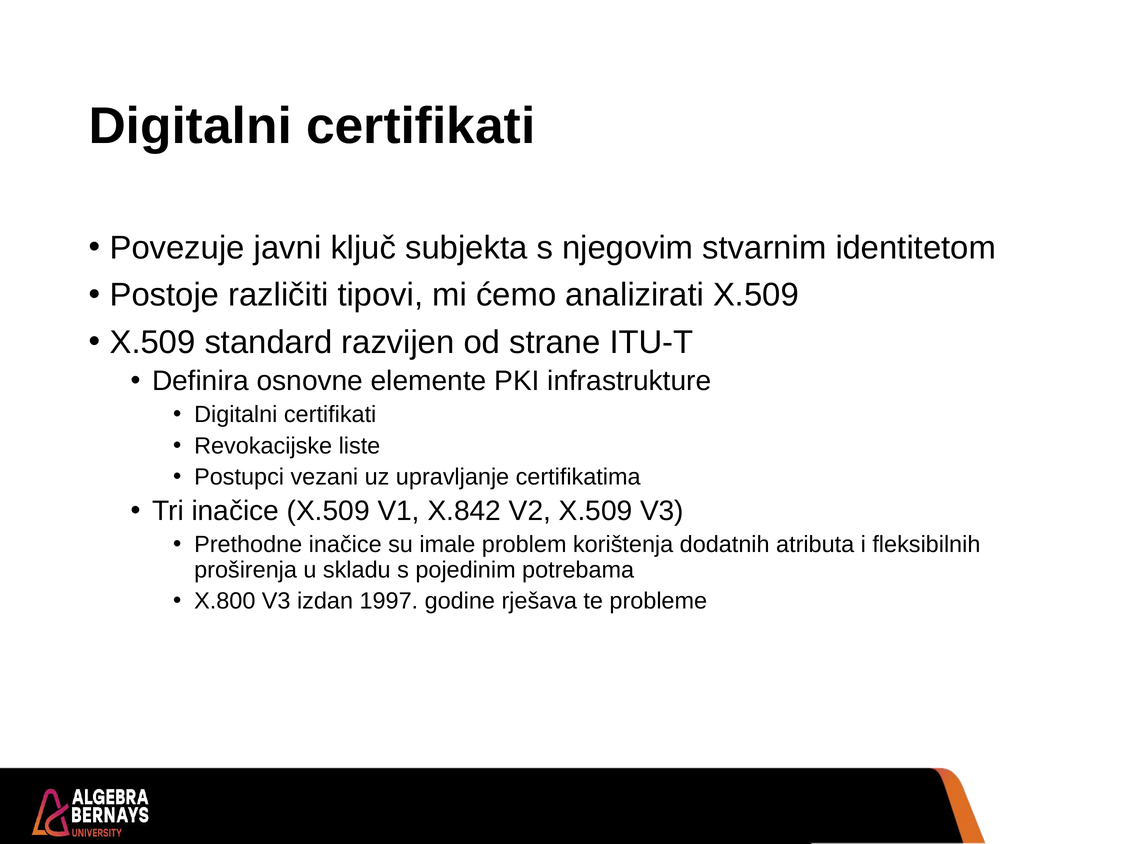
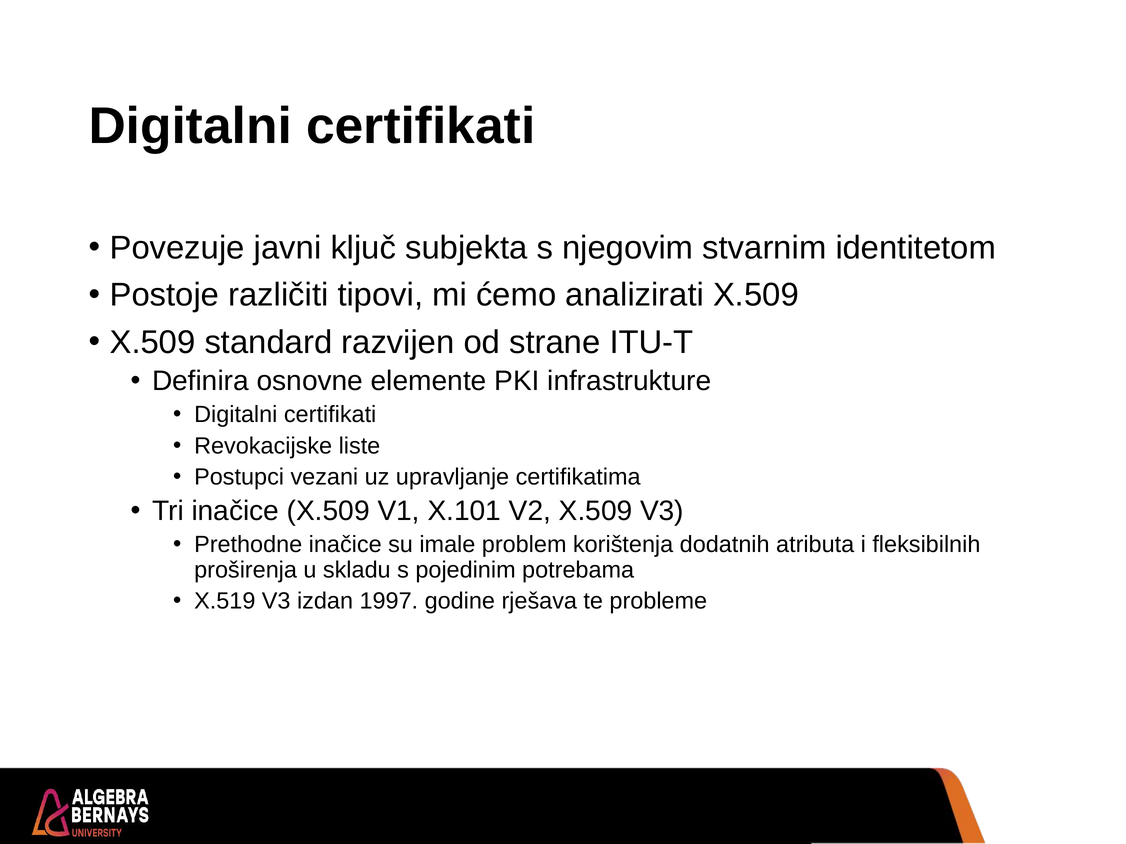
X.842: X.842 -> X.101 (464, 511)
X.800: X.800 -> X.519 (225, 601)
